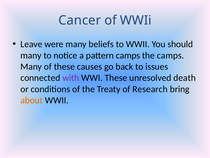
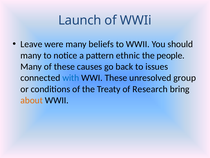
Cancer: Cancer -> Launch (80, 20)
pattern camps: camps -> ethnic (128, 55)
the camps: camps -> people (171, 55)
with colour: purple -> blue (71, 78)
death: death -> group (185, 78)
